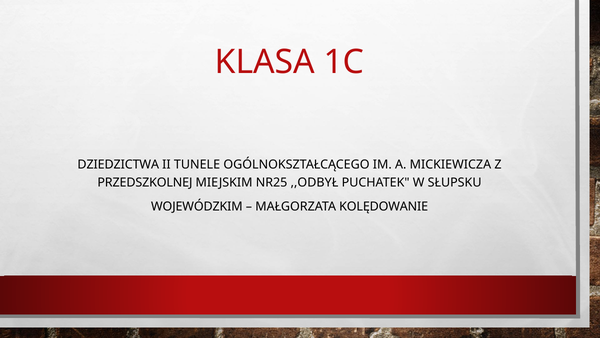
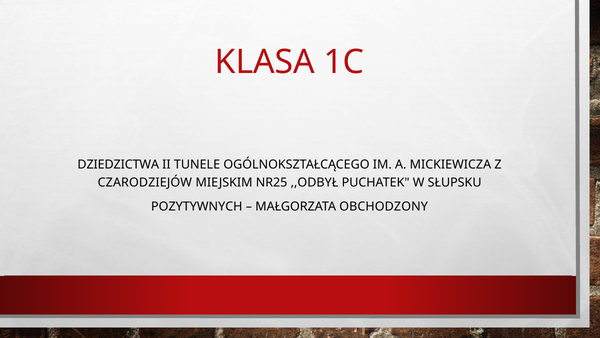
PRZEDSZKOLNEJ: PRZEDSZKOLNEJ -> CZARODZIEJÓW (145, 182)
WOJEWÓDZKIM: WOJEWÓDZKIM -> POZYTYWNYCH (197, 207)
KOLĘDOWANIE: KOLĘDOWANIE -> OBCHODZONY (384, 207)
